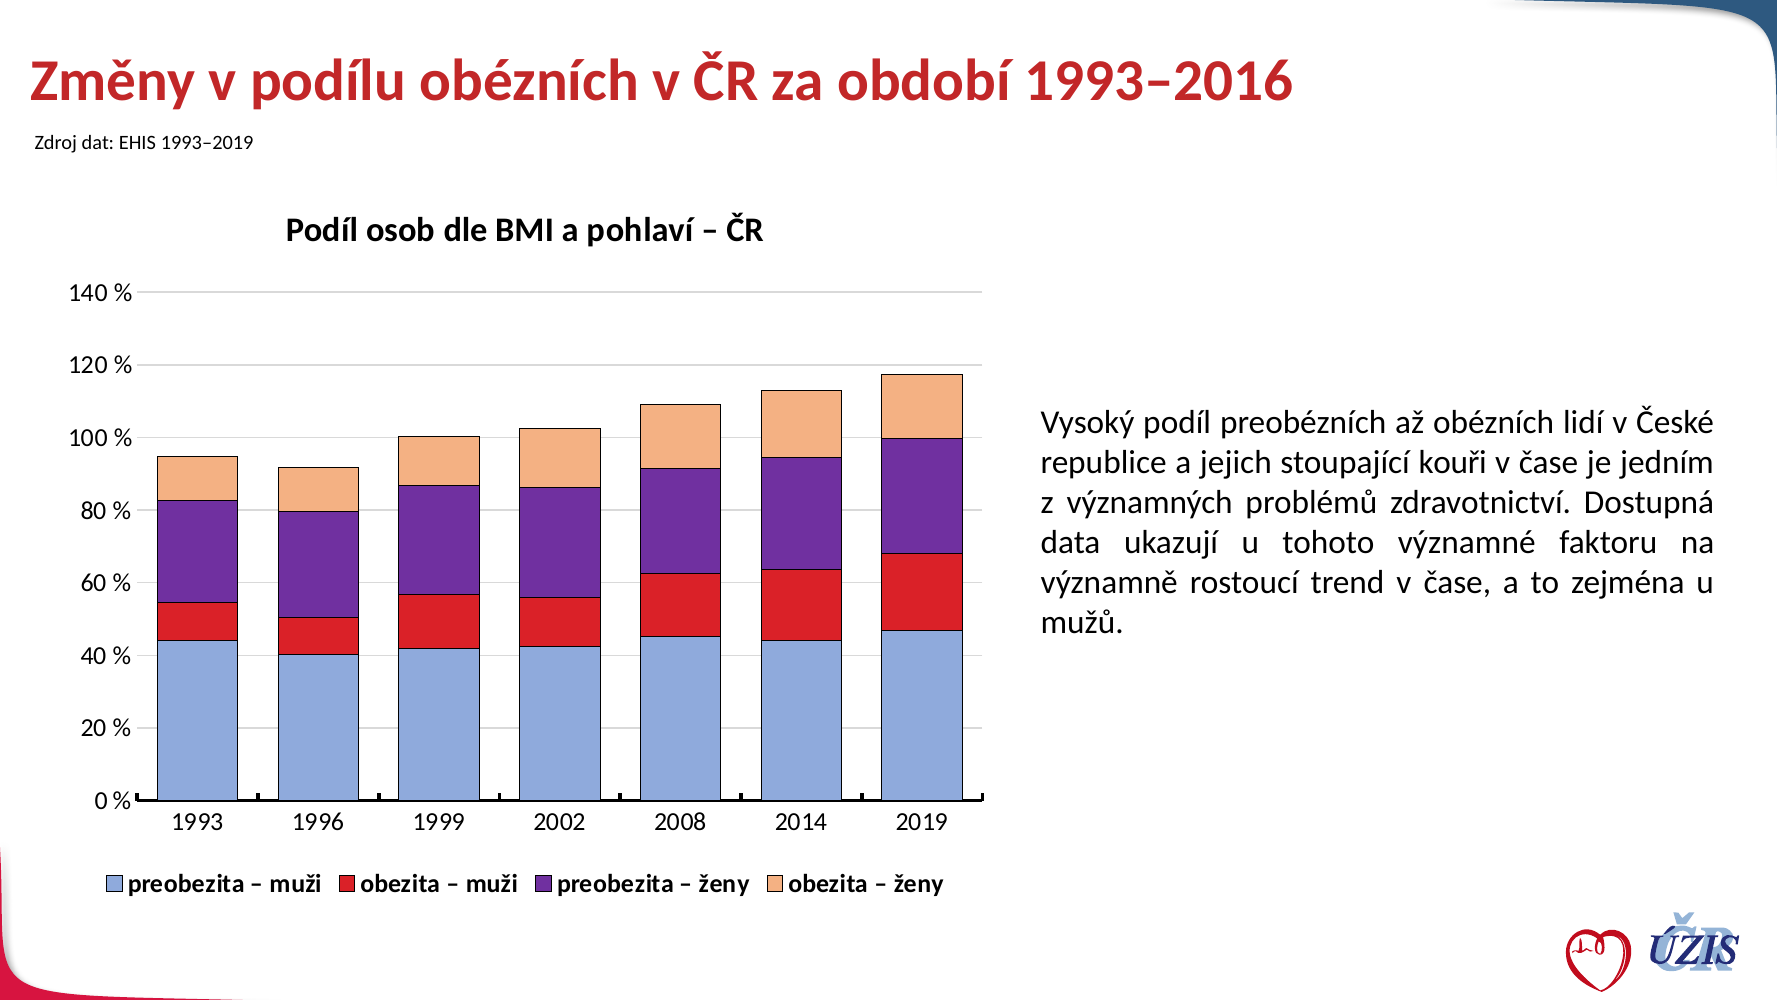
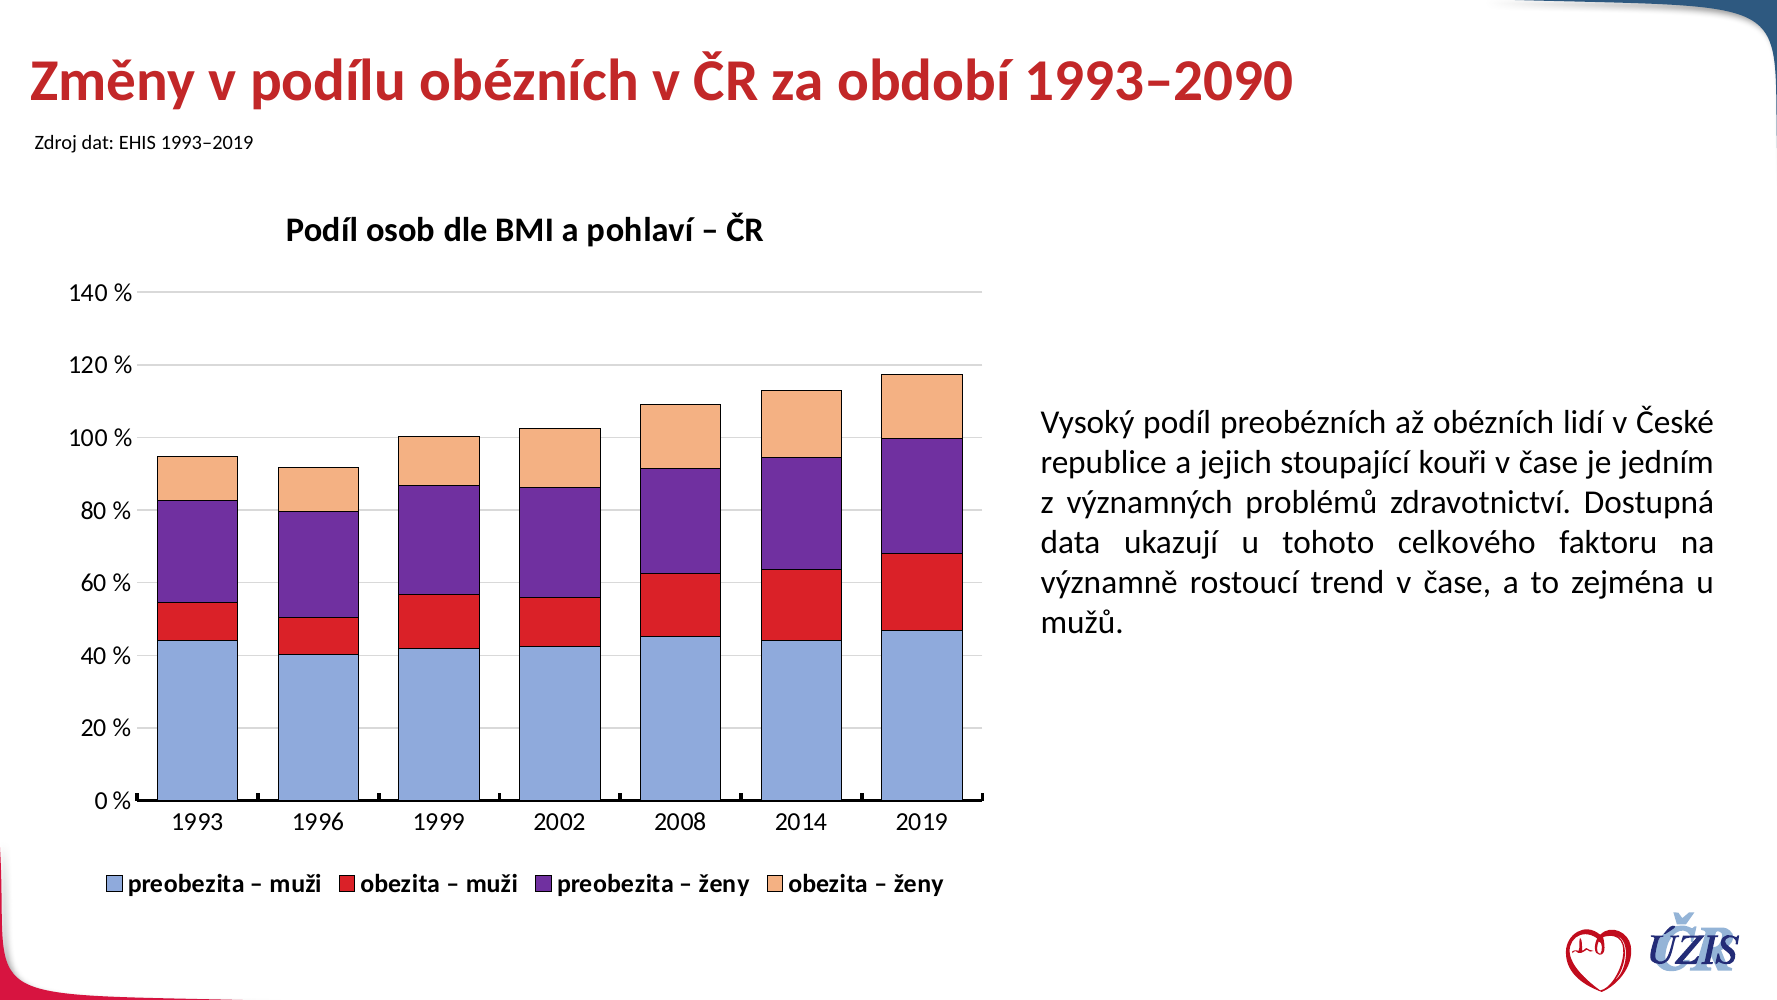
1993–2016: 1993–2016 -> 1993–2090 (1159, 81)
významné: významné -> celkového (1467, 542)
